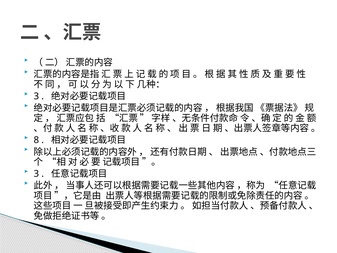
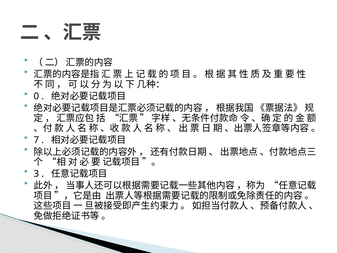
3: 3 -> 0 (36, 96)
8: 8 -> 7 (36, 140)
